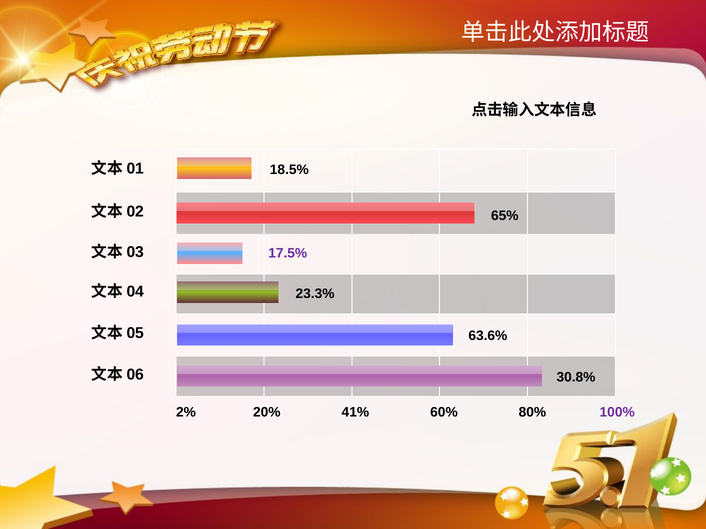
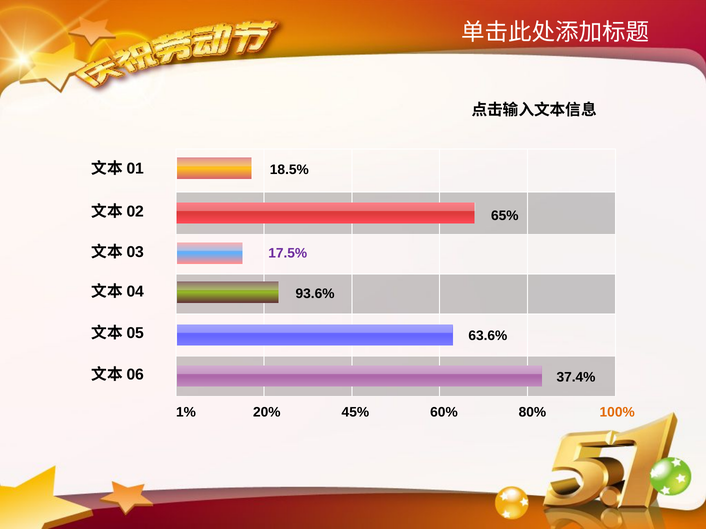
23.3%: 23.3% -> 93.6% (315, 294)
30.8%: 30.8% -> 37.4% (576, 378)
2%: 2% -> 1% (186, 413)
41%: 41% -> 45% (355, 413)
100% colour: purple -> orange (617, 413)
